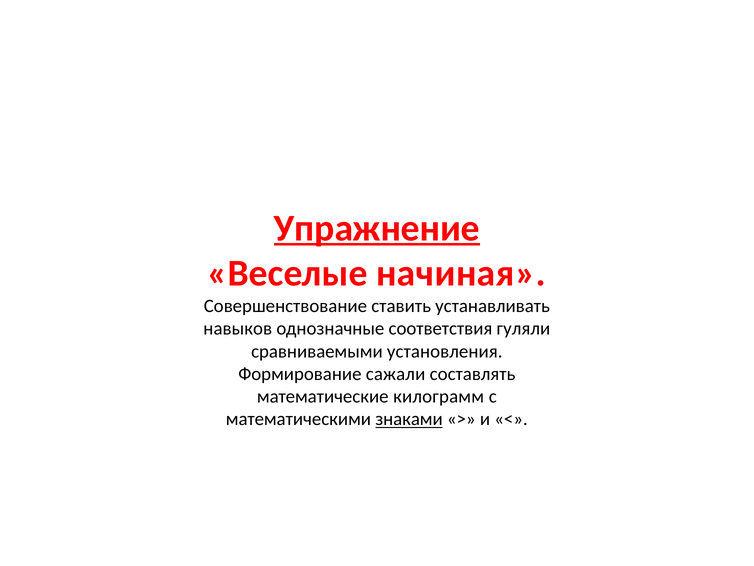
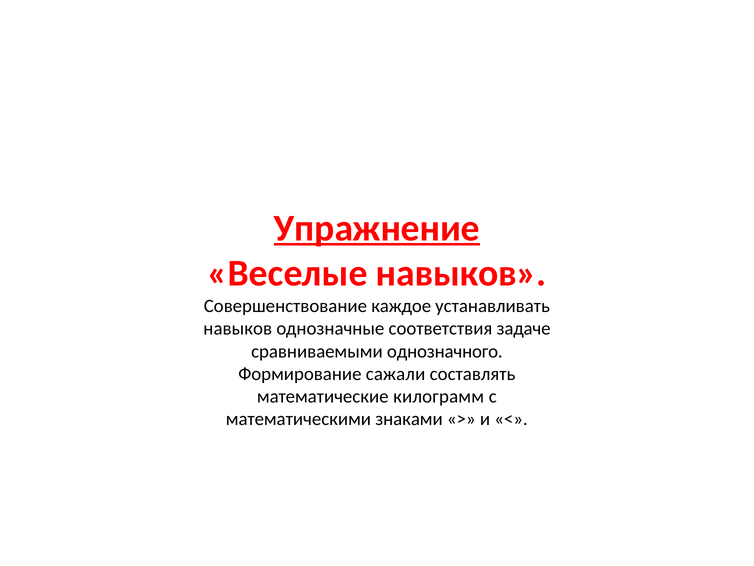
Веселые начиная: начиная -> навыков (461, 273)
ставить: ставить -> каждое (401, 306)
гуляли: гуляли -> задаче (524, 328)
установления: установления -> однозначного (445, 351)
знаками underline: present -> none (409, 419)
